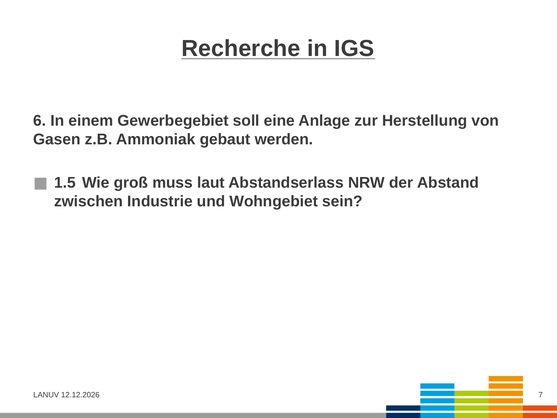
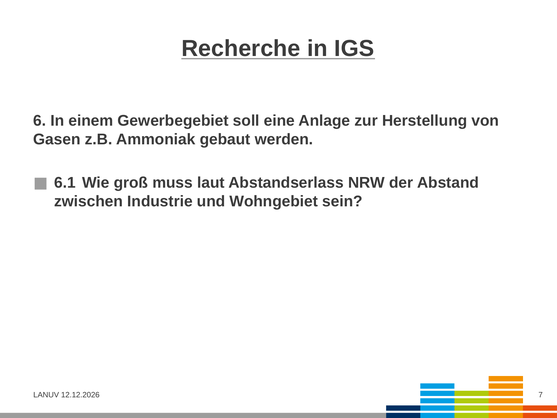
1.5: 1.5 -> 6.1 (65, 183)
